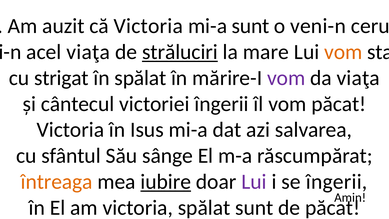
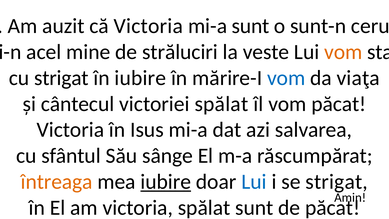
veni-n: veni-n -> sunt-n (318, 26)
acel viaţa: viaţa -> mine (88, 52)
străluciri underline: present -> none (180, 52)
mare: mare -> veste (266, 52)
în spălat: spălat -> iubire (140, 78)
vom colour: purple -> blue (286, 78)
victoriei îngerii: îngerii -> spălat (221, 104)
Lui colour: purple -> blue (254, 182)
se îngerii: îngerii -> strigat (337, 182)
